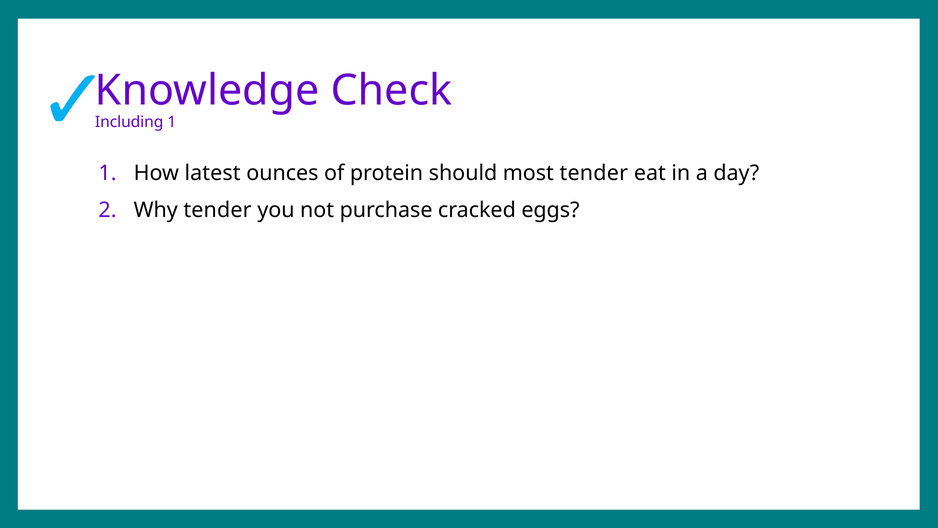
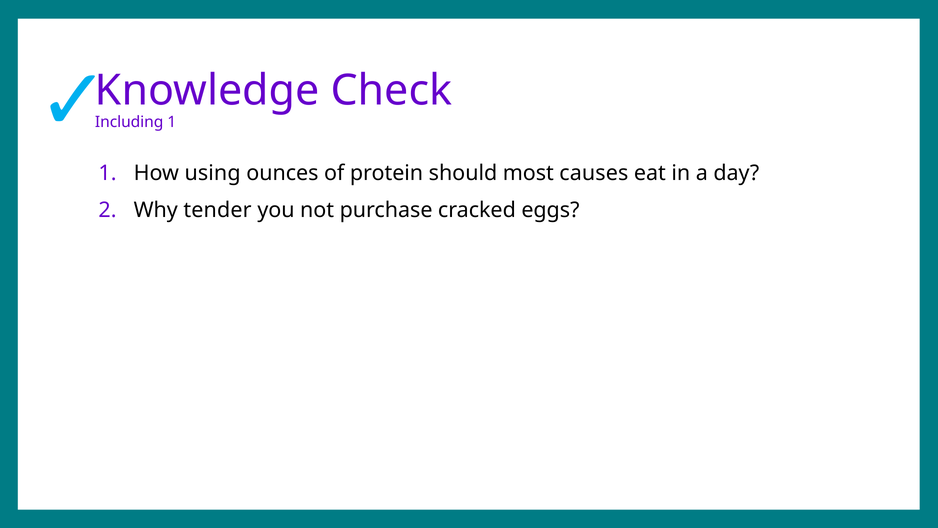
latest: latest -> using (213, 173)
most tender: tender -> causes (594, 173)
